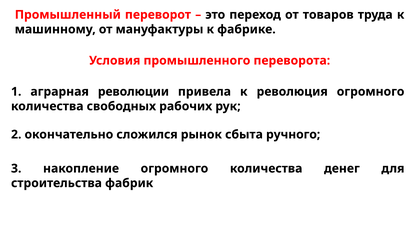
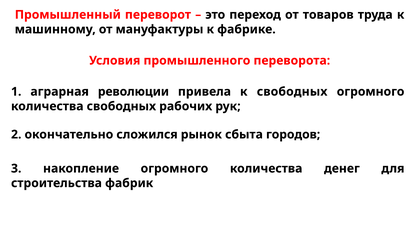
к революция: революция -> свободных (292, 92)
ручного: ручного -> городов (293, 135)
